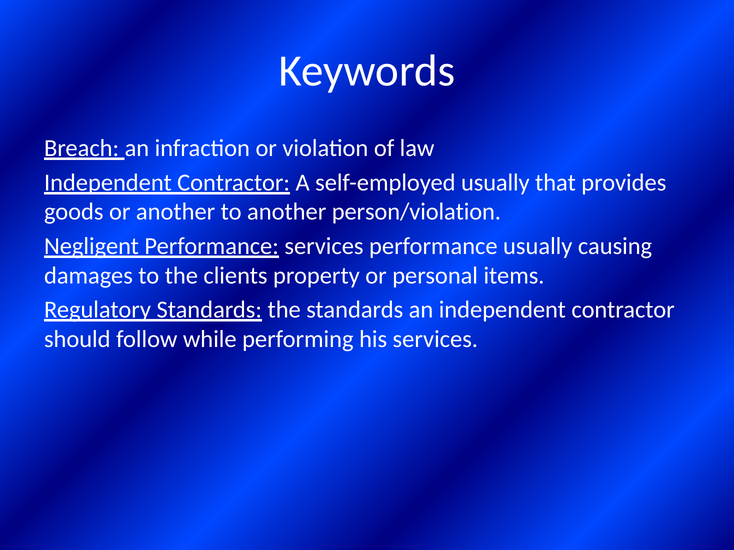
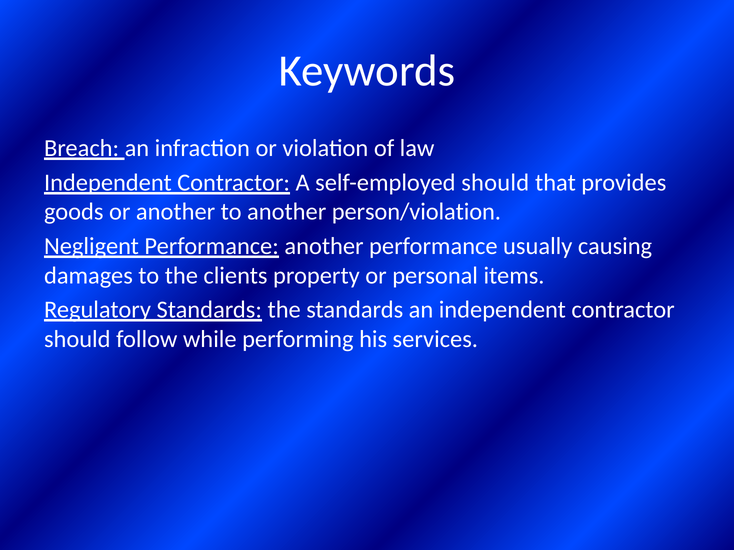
self-employed usually: usually -> should (495, 183)
Performance services: services -> another (324, 246)
